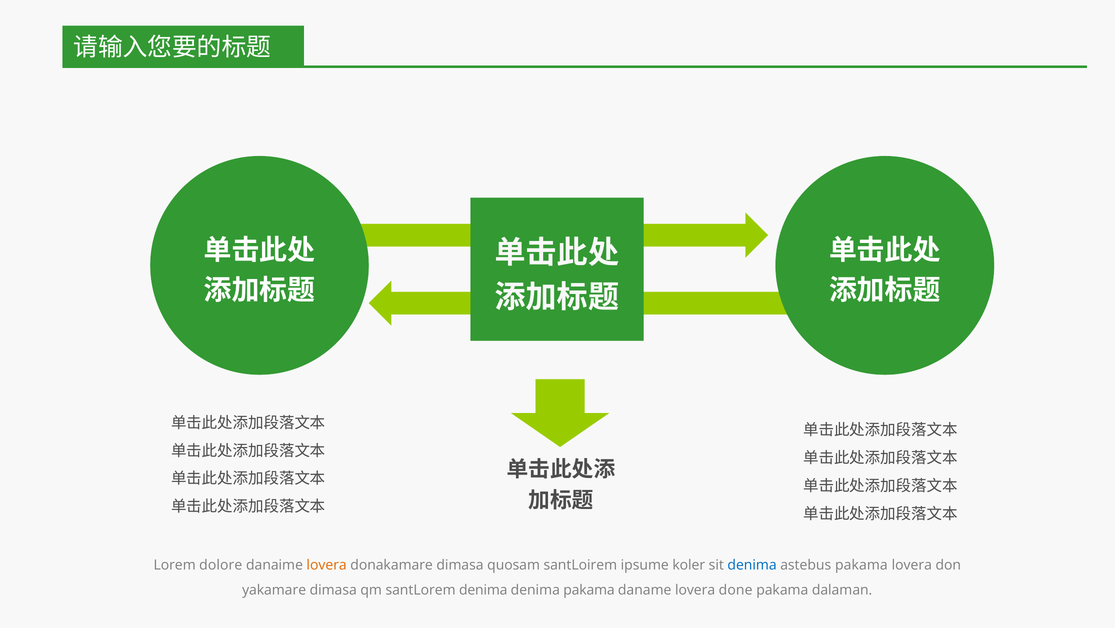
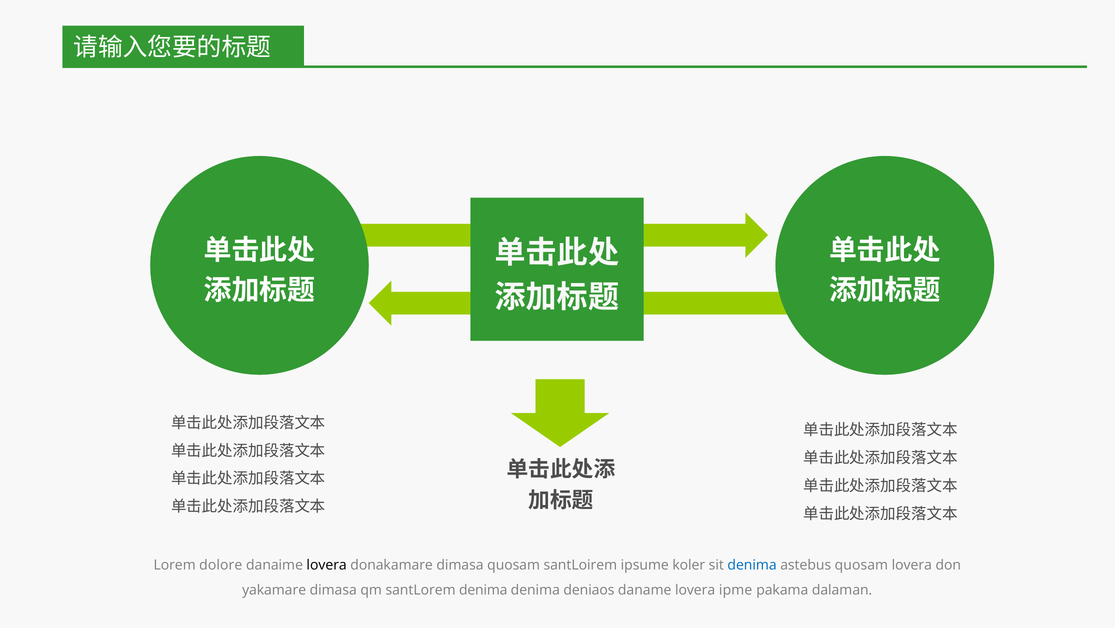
lovera colour: orange -> black (327, 564)
astebus pakama: pakama -> quosam (861, 564)
denima pakama: pakama -> deniaos (589, 590)
done: done -> ipme (736, 590)
